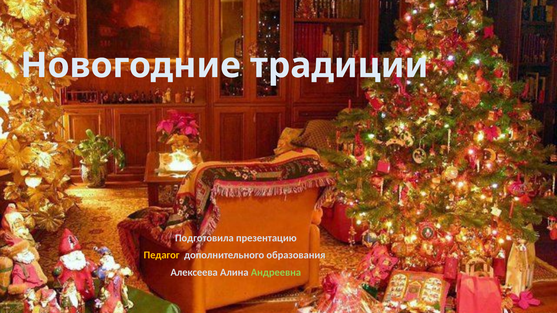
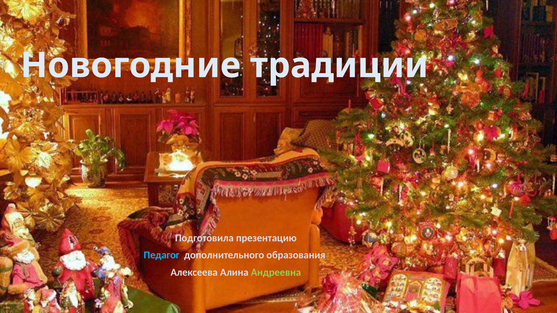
Педагог colour: yellow -> light blue (162, 255)
